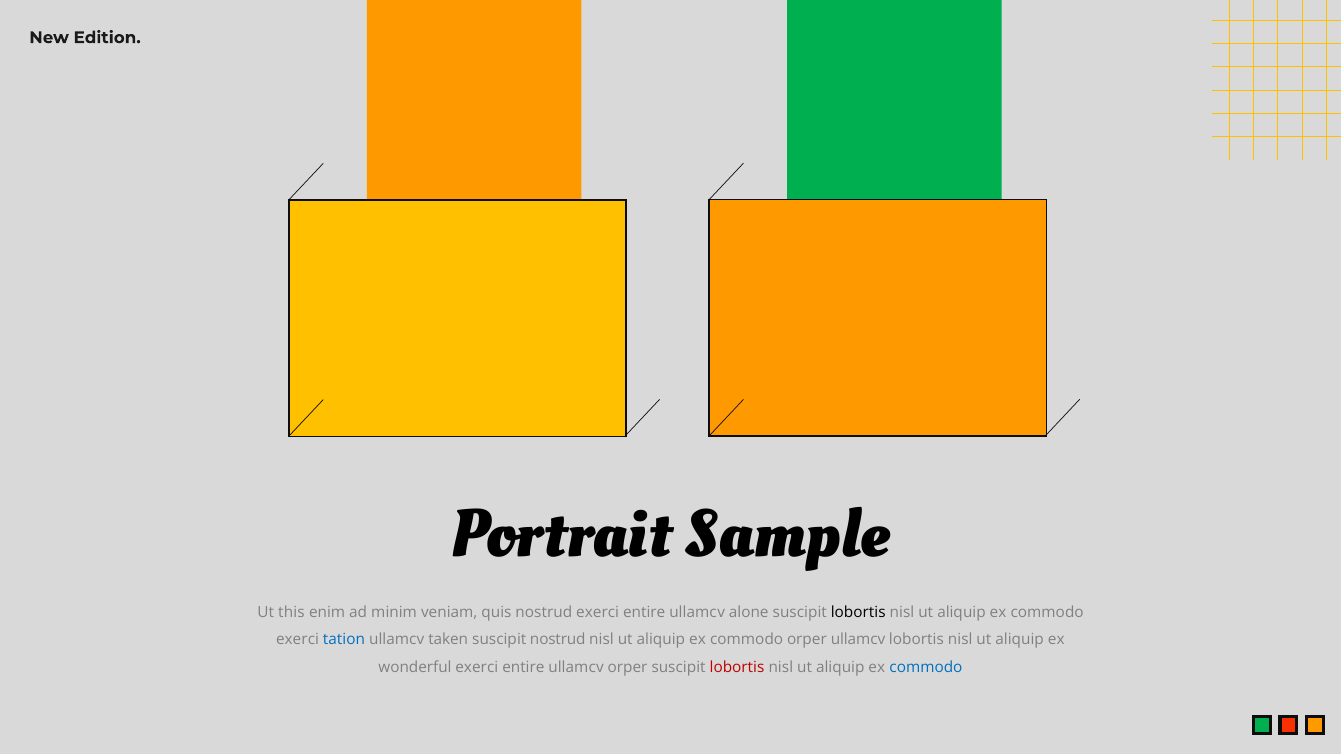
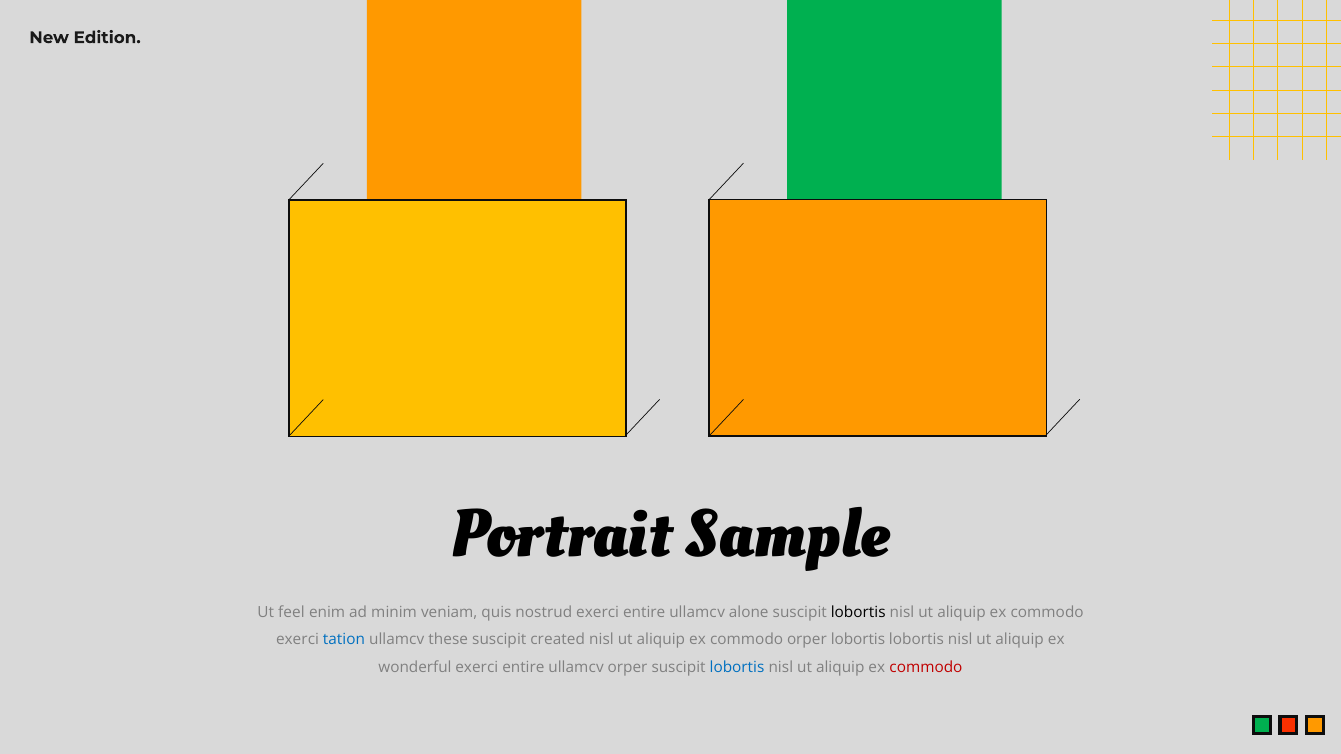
this: this -> feel (291, 612)
taken: taken -> these (448, 640)
suscipit nostrud: nostrud -> created (558, 640)
orper ullamcv: ullamcv -> lobortis (858, 640)
lobortis colour: red -> blue (737, 668)
commodo colour: blue -> red (926, 668)
